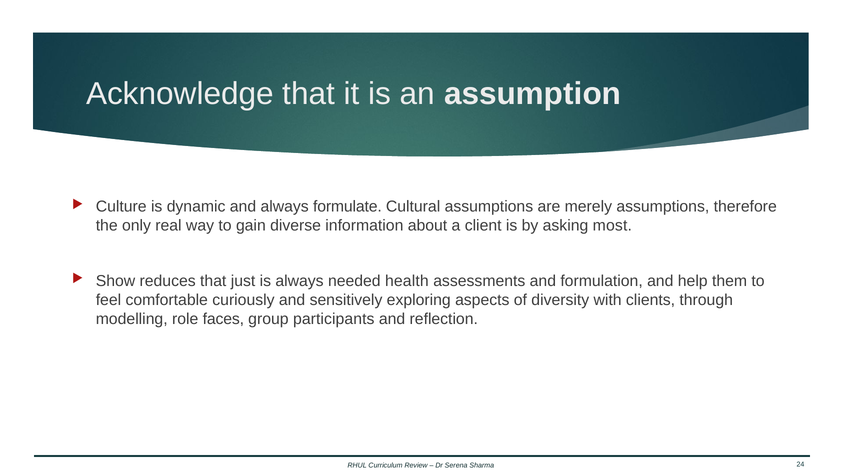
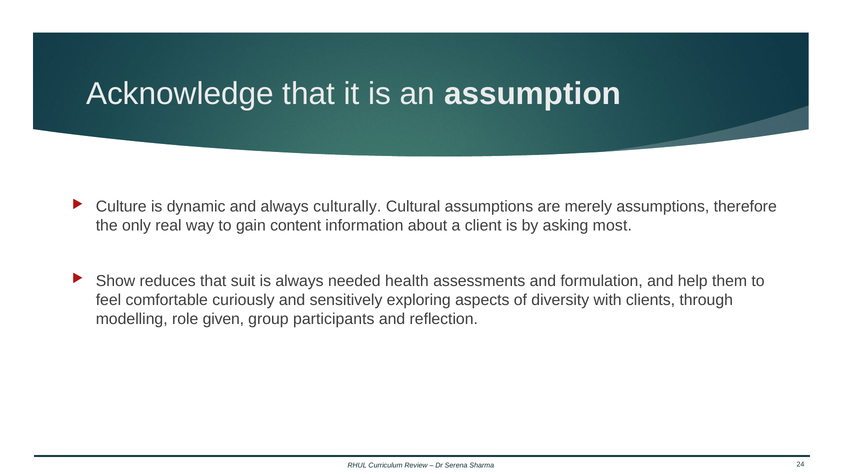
formulate: formulate -> culturally (347, 206)
diverse: diverse -> content (296, 225)
just: just -> suit (243, 281)
faces: faces -> given (223, 319)
